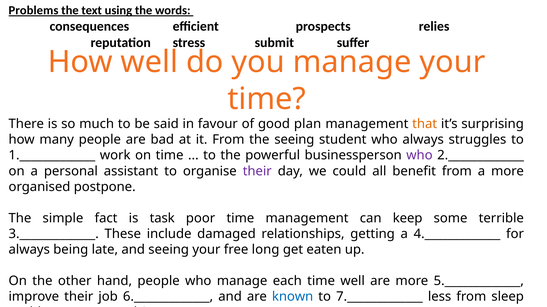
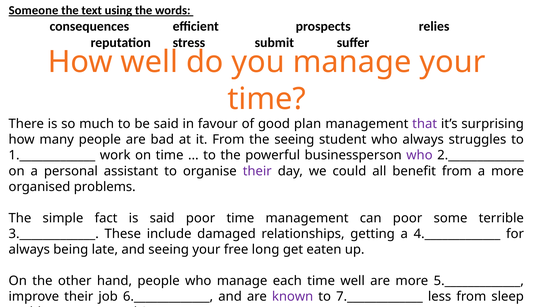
Problems: Problems -> Someone (33, 10)
that colour: orange -> purple (425, 124)
organised postpone: postpone -> problems (105, 187)
is task: task -> said (162, 219)
can keep: keep -> poor (408, 219)
known colour: blue -> purple (293, 297)
